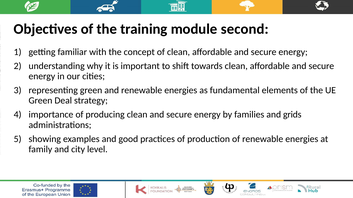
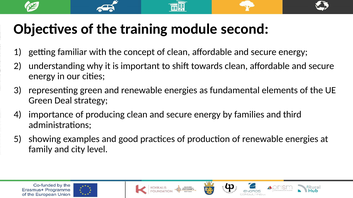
grids: grids -> third (292, 115)
